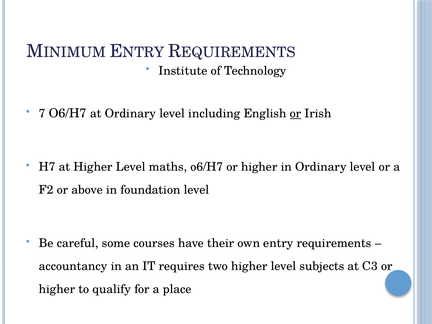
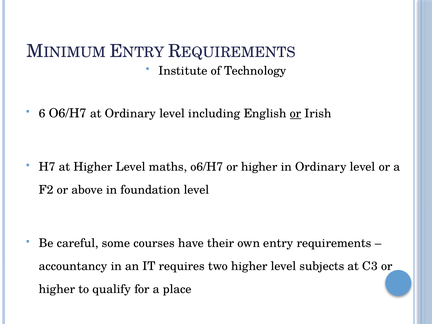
7: 7 -> 6 (42, 113)
